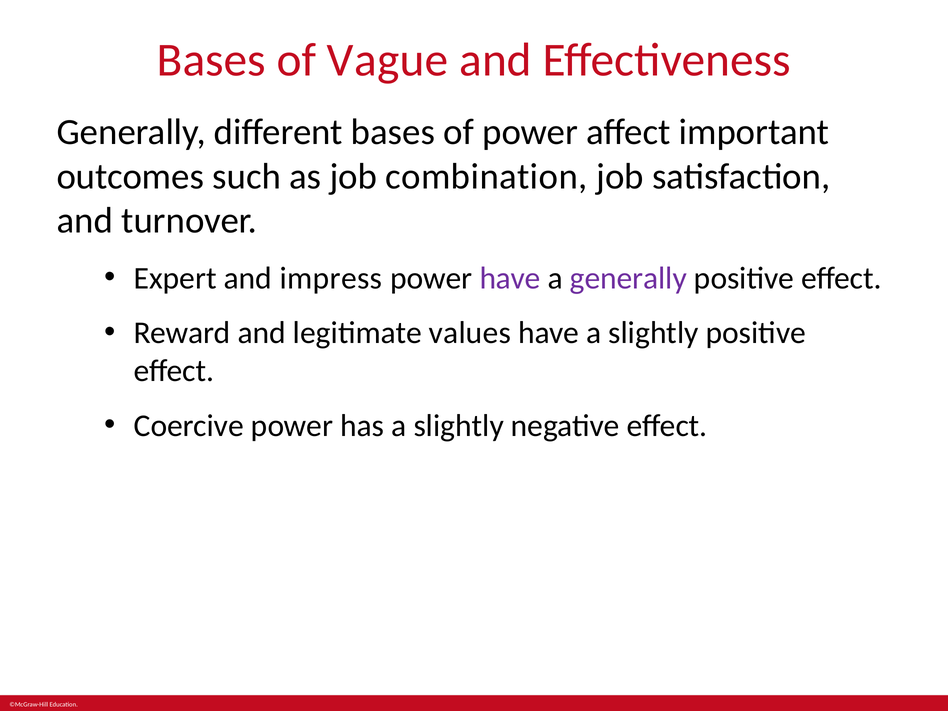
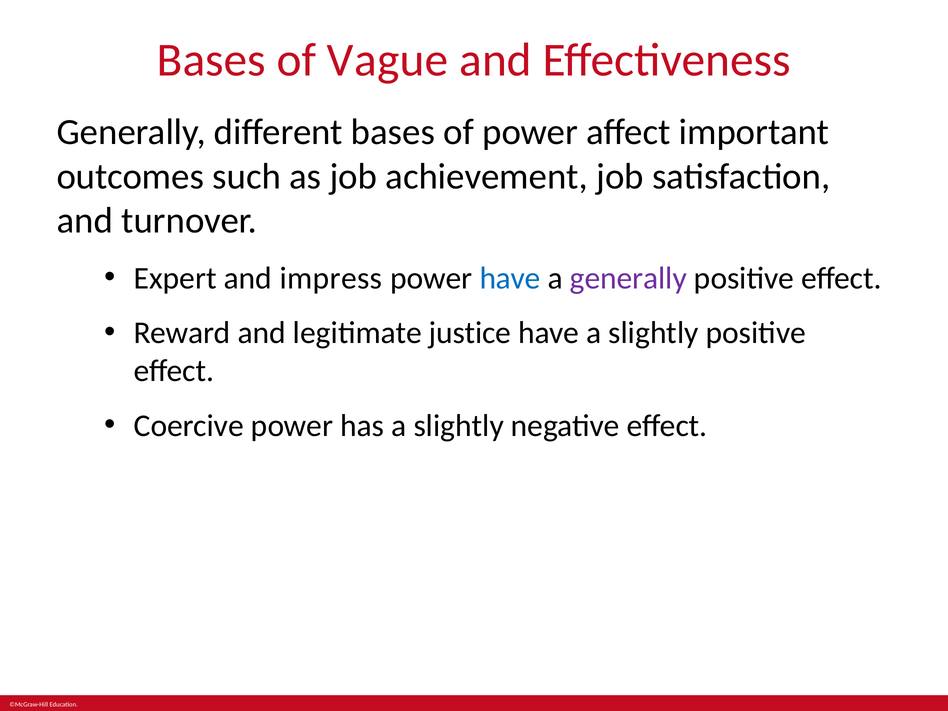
combination: combination -> achievement (487, 176)
have colour: purple -> blue (510, 278)
values: values -> justice (470, 333)
